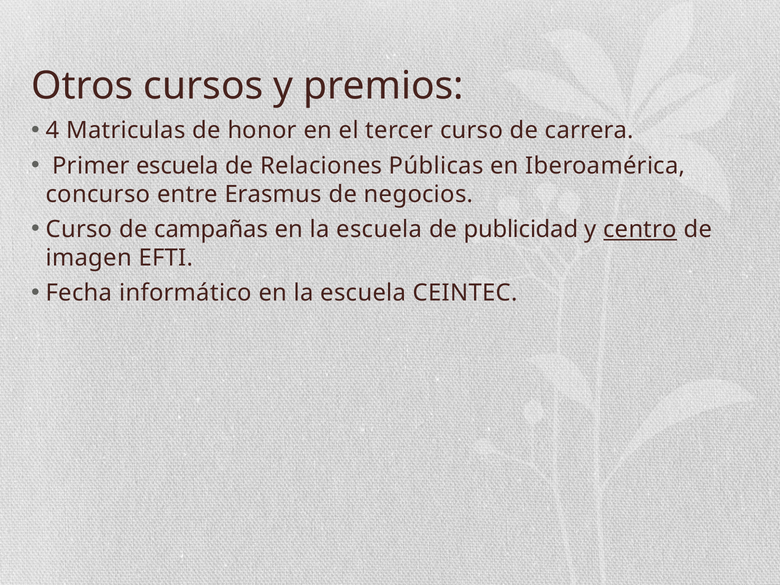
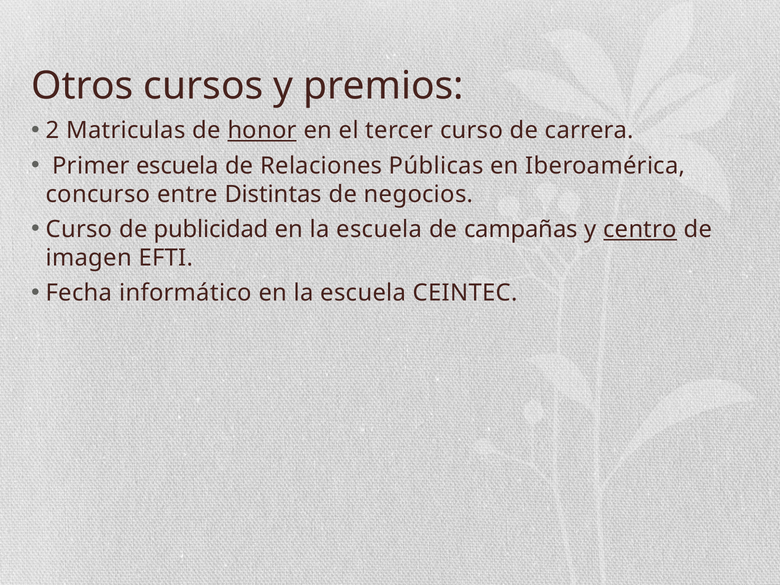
4: 4 -> 2 (53, 131)
honor underline: none -> present (262, 131)
Erasmus: Erasmus -> Distintas (273, 194)
campañas: campañas -> publicidad (211, 229)
publicidad: publicidad -> campañas (521, 229)
